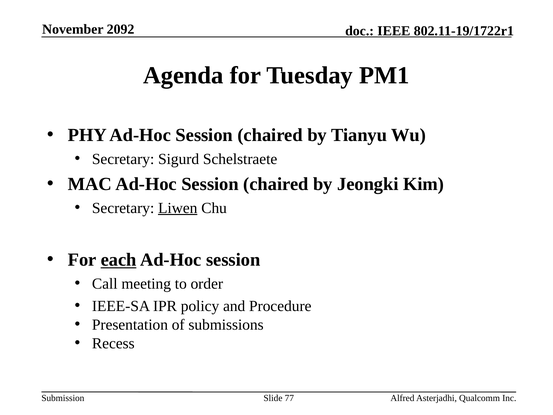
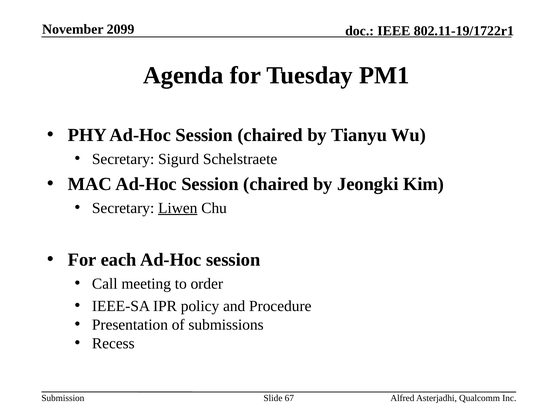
2092: 2092 -> 2099 (121, 29)
each underline: present -> none (119, 260)
77: 77 -> 67 (289, 398)
